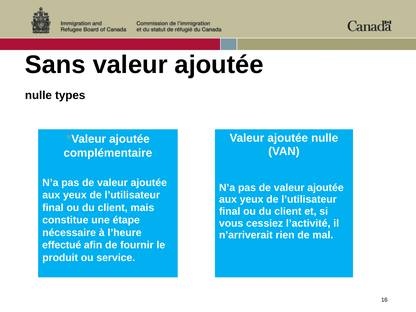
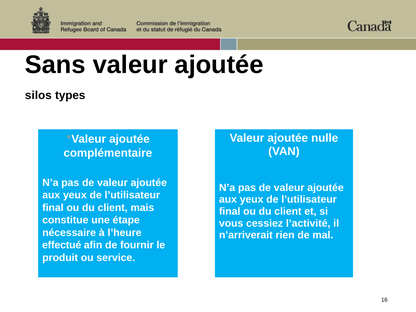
nulle: nulle -> silos (38, 95)
